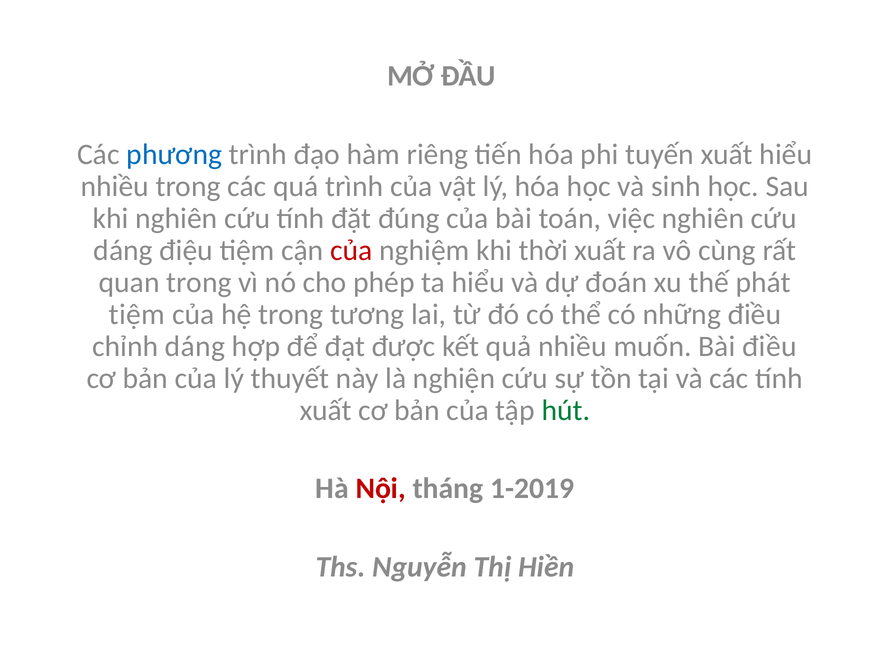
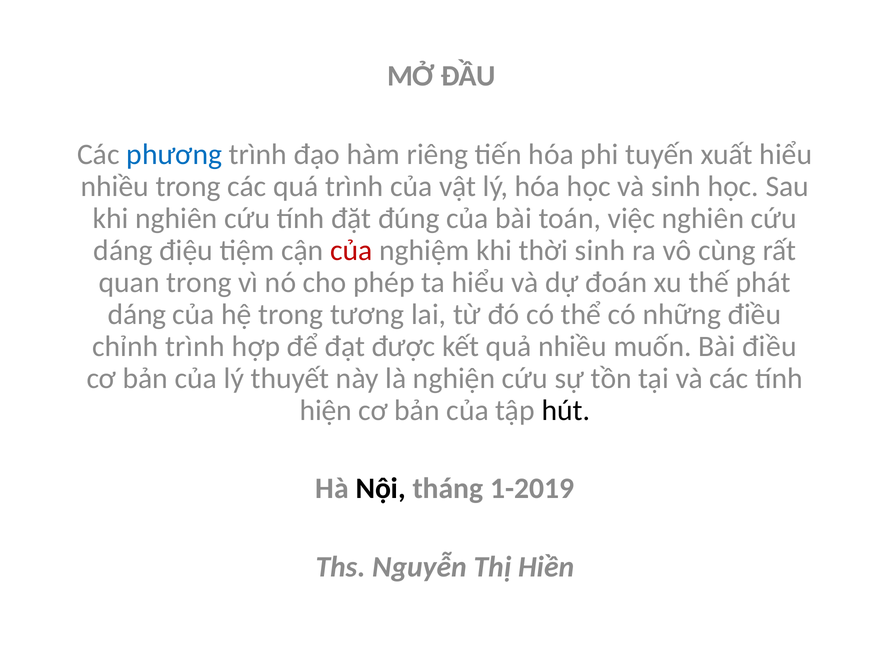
thời xuất: xuất -> sinh (600, 251)
tiệm: tiệm -> dáng (137, 315)
chỉnh dáng: dáng -> trình (195, 347)
xuất: xuất -> hiện (326, 411)
hút colour: green -> black (566, 411)
Nội colour: red -> black (381, 489)
